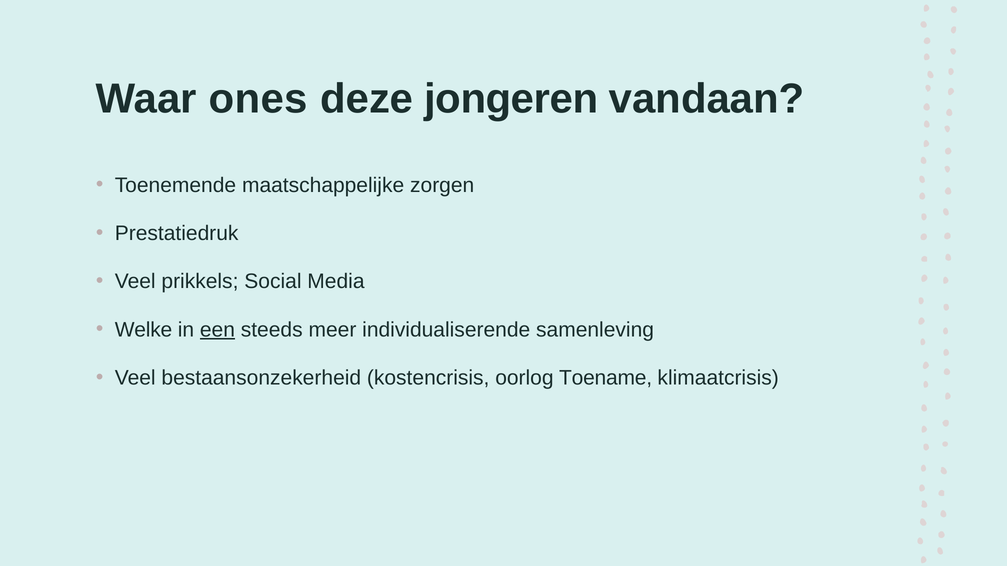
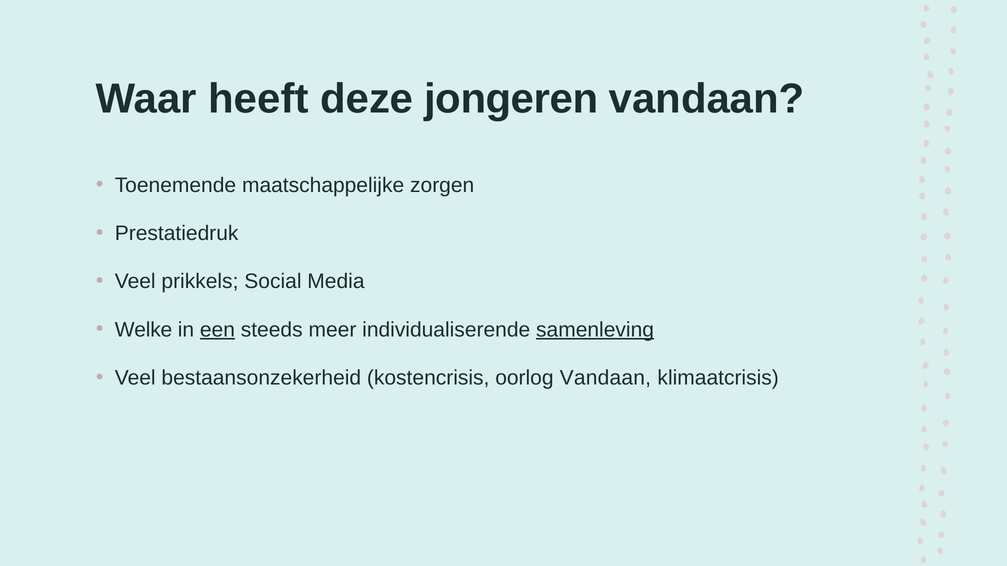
ones: ones -> heeft (258, 99)
samenleving underline: none -> present (595, 330)
oorlog Toename: Toename -> Vandaan (605, 378)
